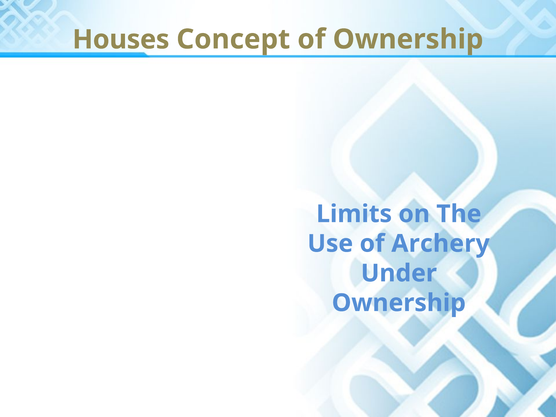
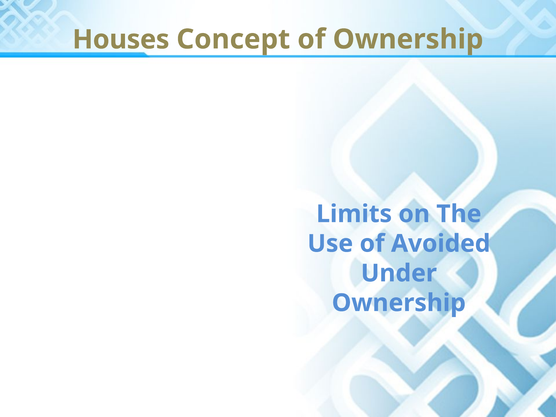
Archery: Archery -> Avoided (441, 244)
